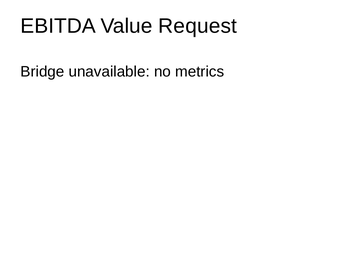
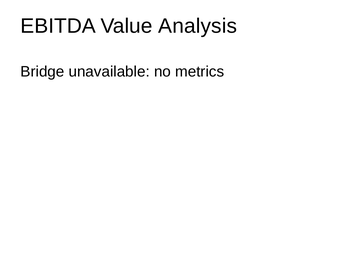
Request: Request -> Analysis (198, 26)
